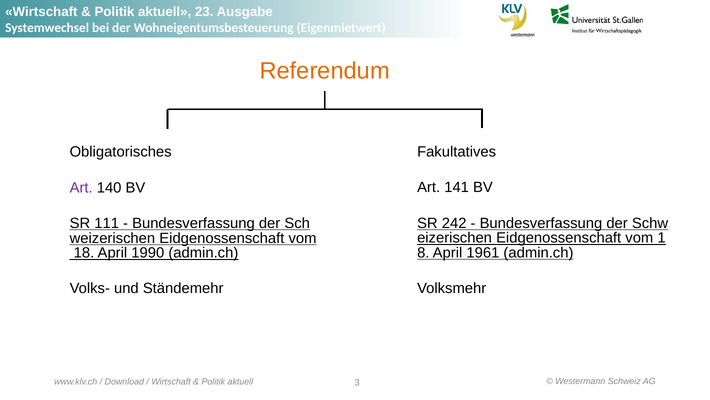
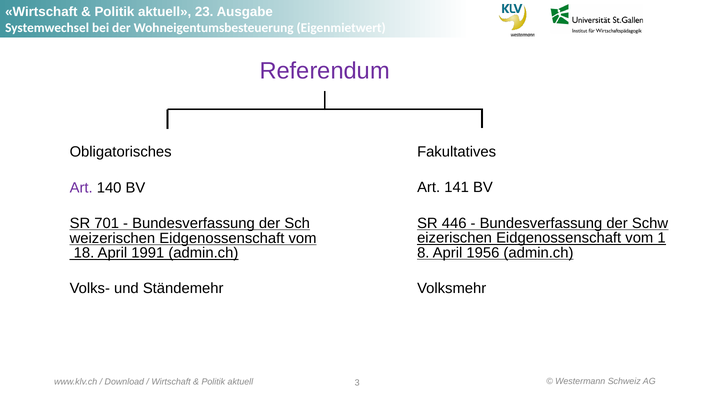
Referendum colour: orange -> purple (325, 71)
242: 242 -> 446 (454, 223)
111: 111 -> 701 (107, 223)
1961: 1961 -> 1956 (483, 252)
1990: 1990 -> 1991 (148, 253)
